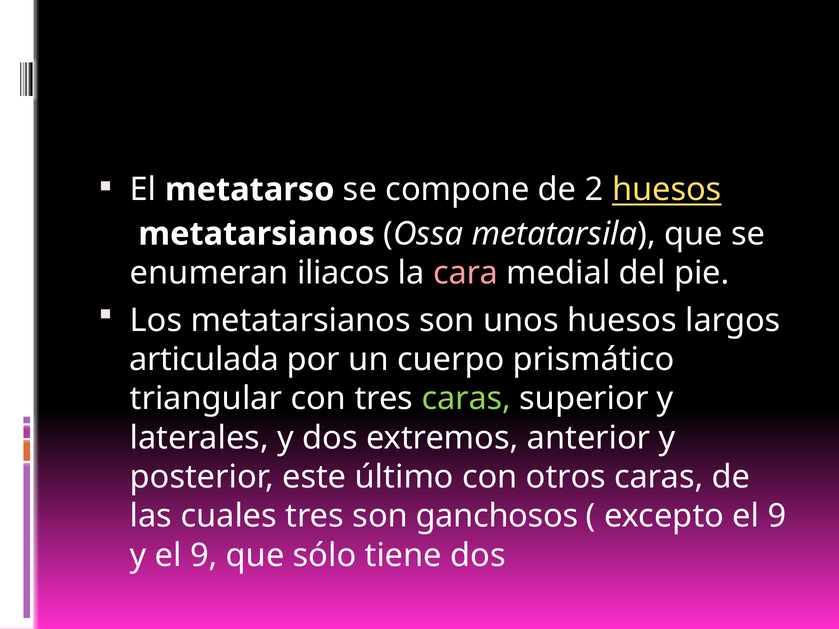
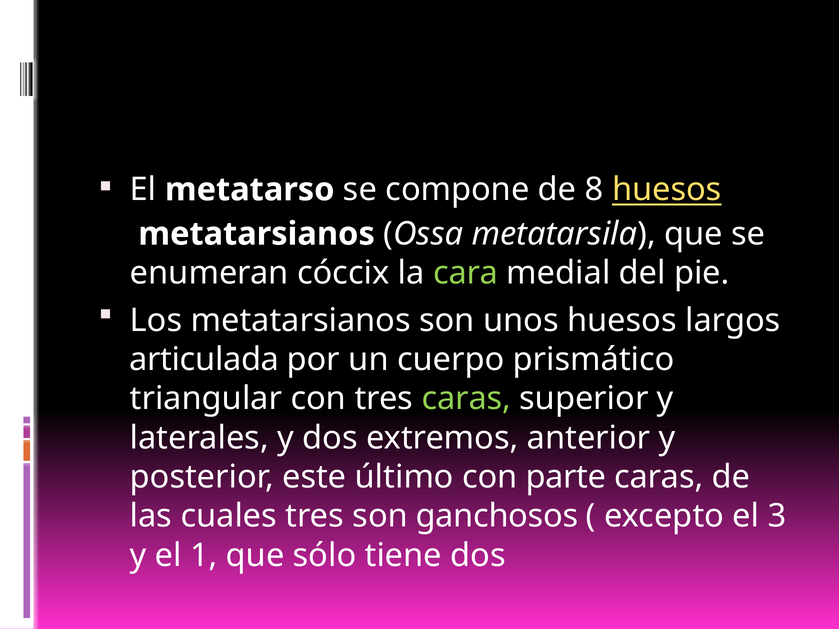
2: 2 -> 8 (594, 190)
iliacos: iliacos -> cóccix (343, 273)
cara colour: pink -> light green (466, 273)
otros: otros -> parte (566, 477)
excepto el 9: 9 -> 3 (777, 516)
y el 9: 9 -> 1 (204, 556)
